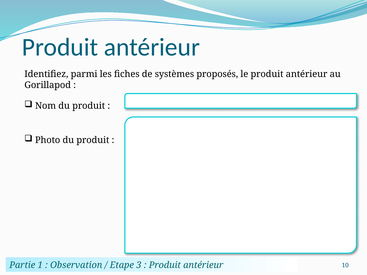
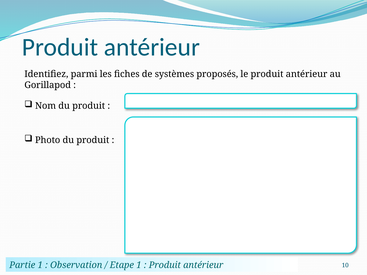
Etape 3: 3 -> 1 (139, 265)
